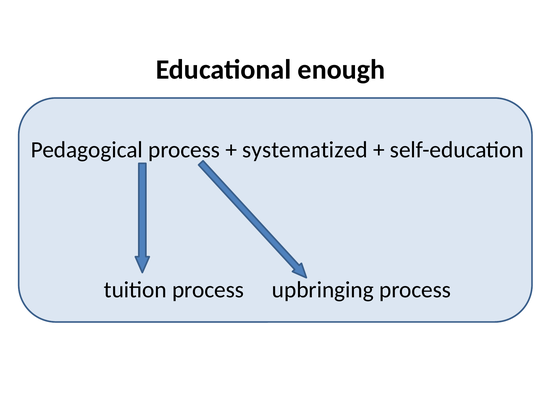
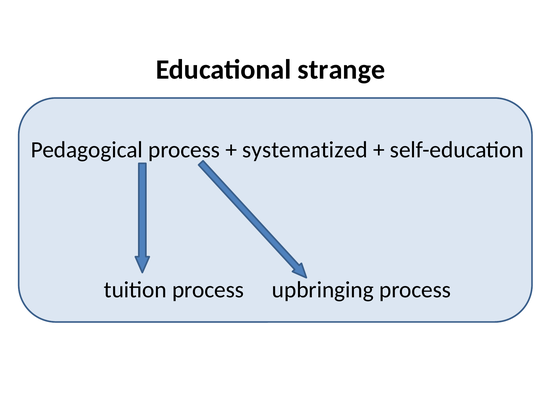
enough: enough -> strange (341, 70)
